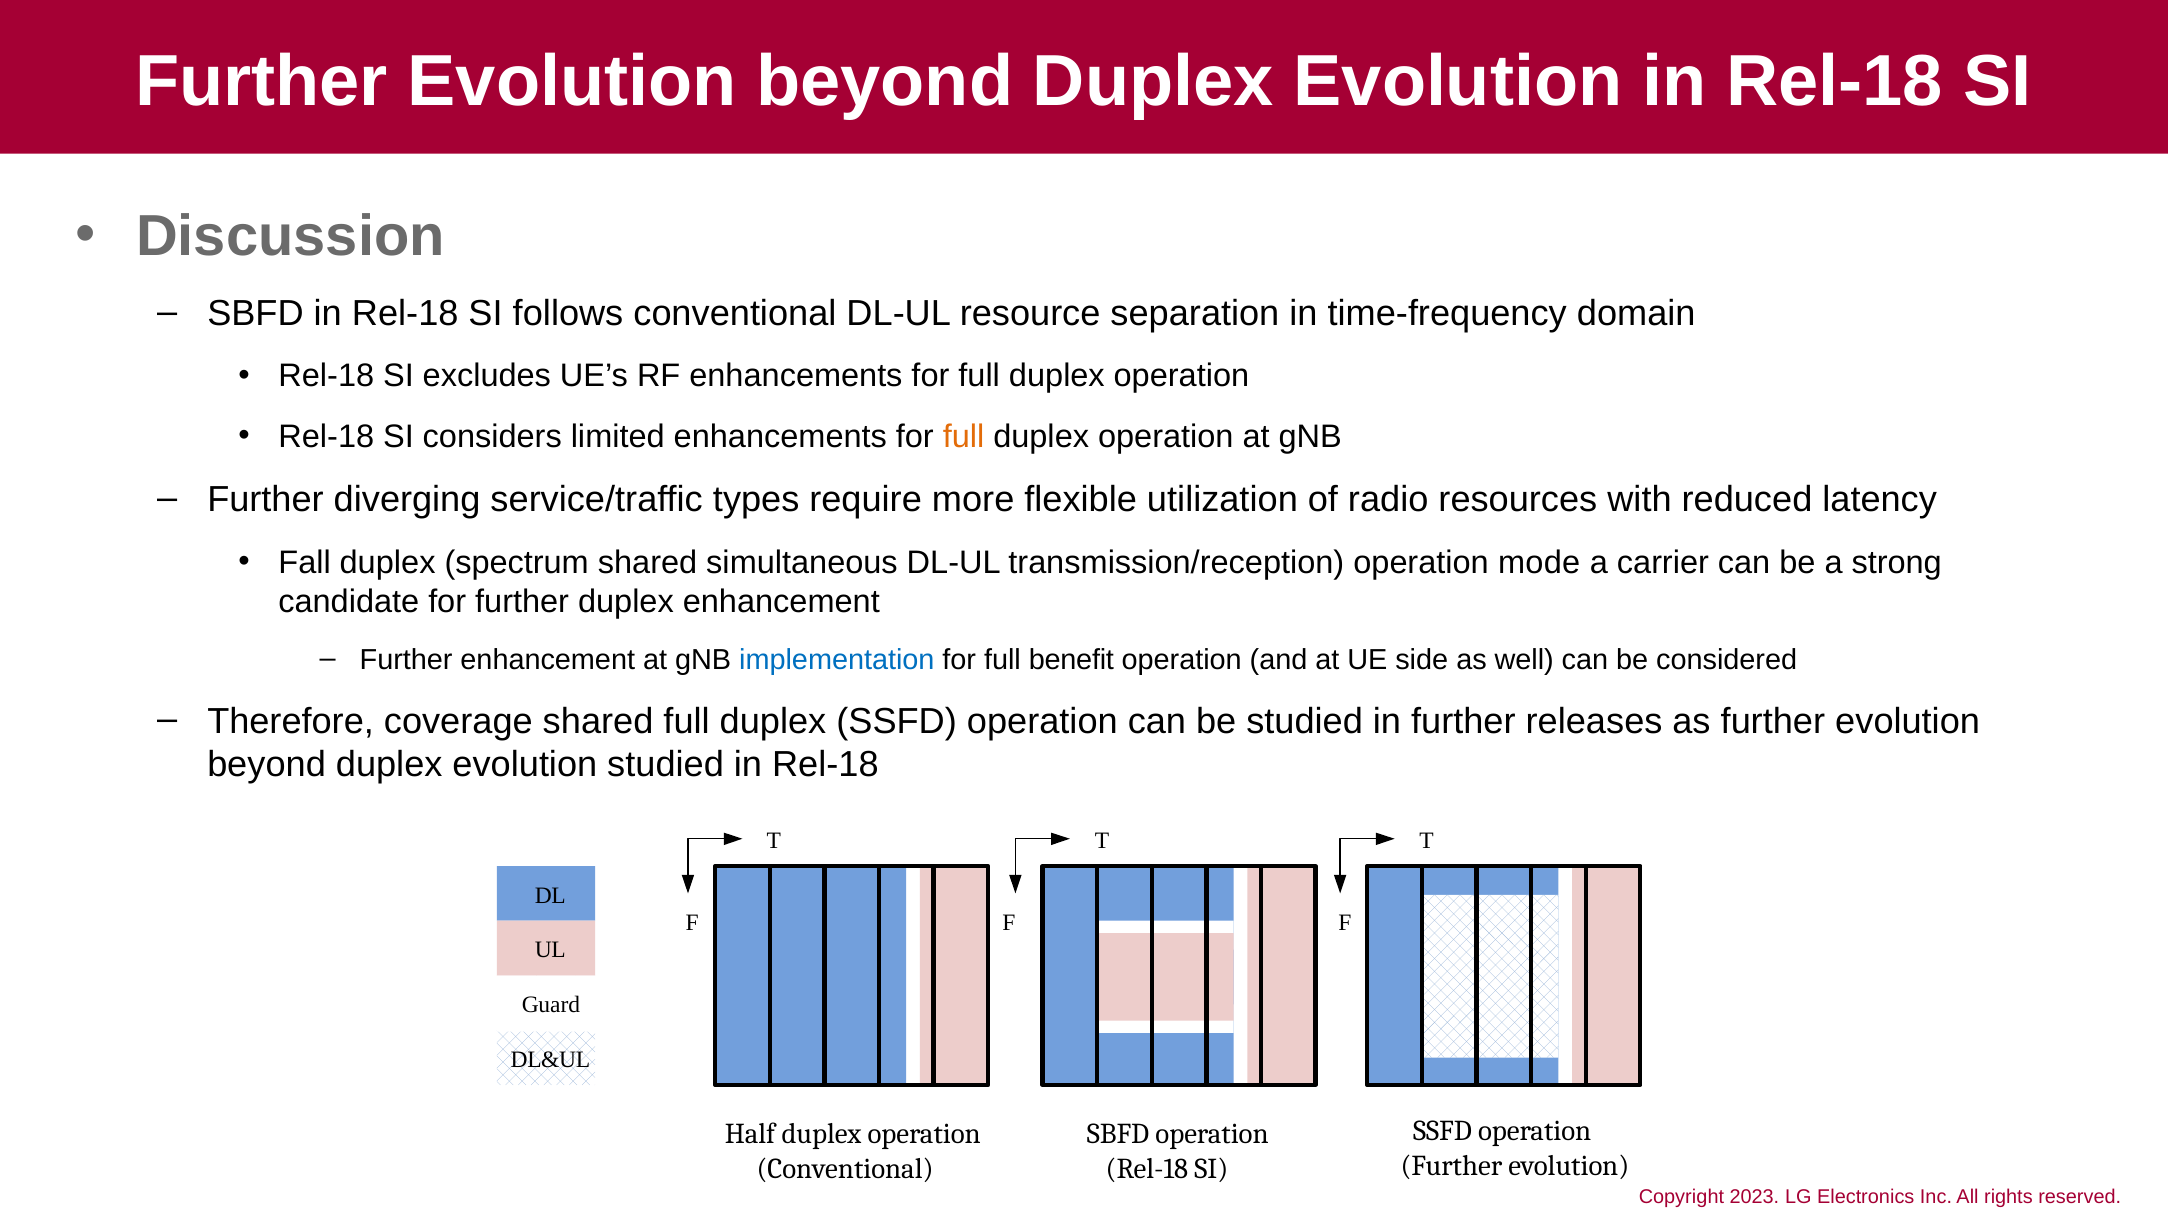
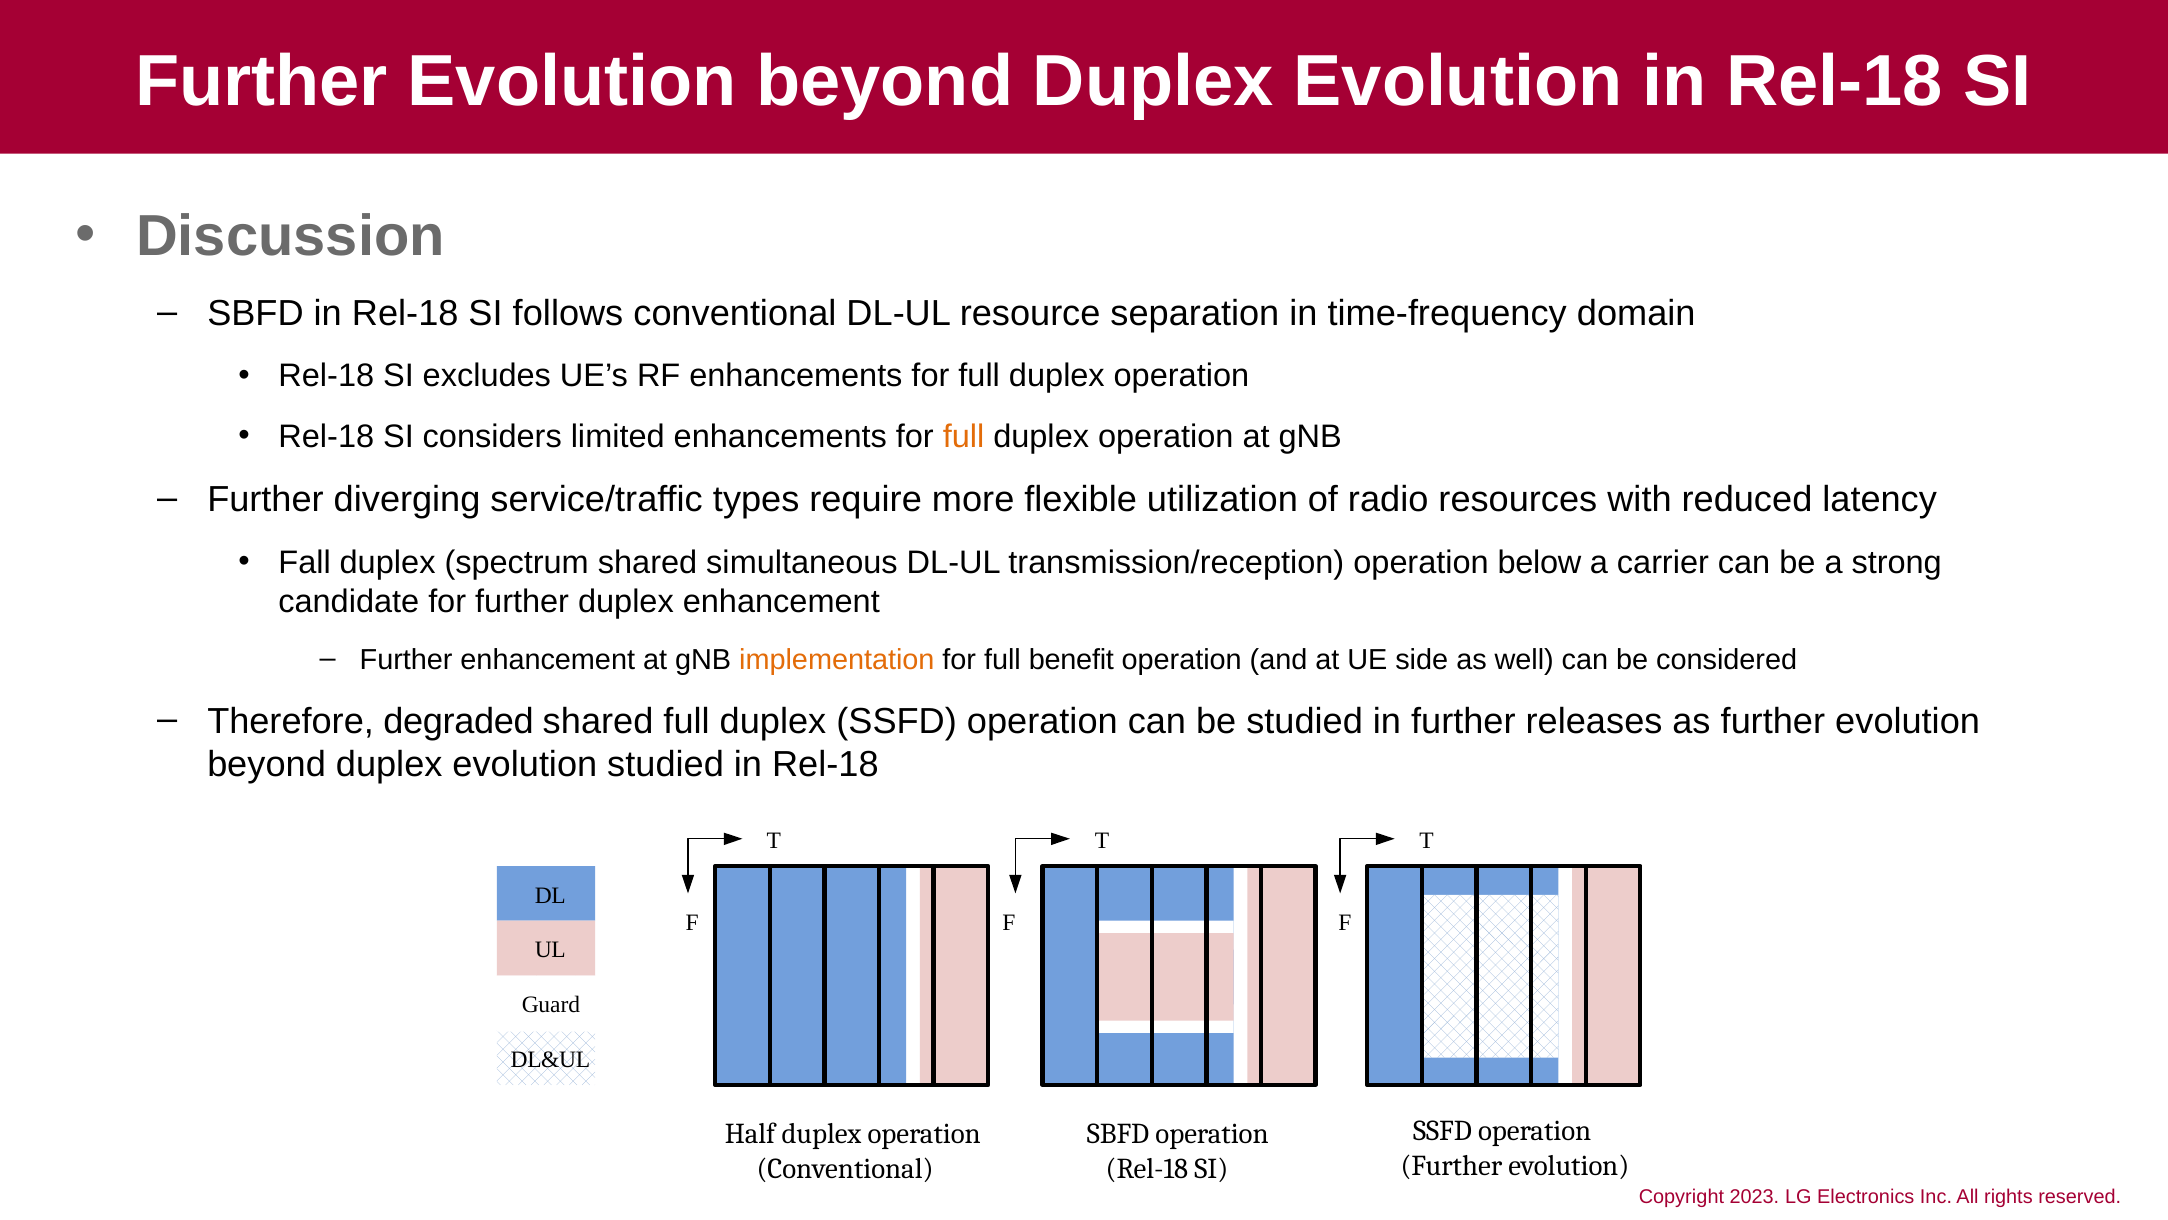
mode: mode -> below (1539, 562)
implementation colour: blue -> orange (837, 660)
coverage: coverage -> degraded (459, 721)
